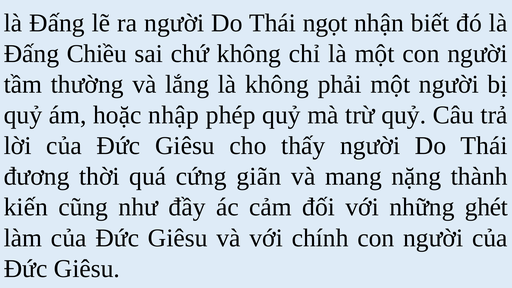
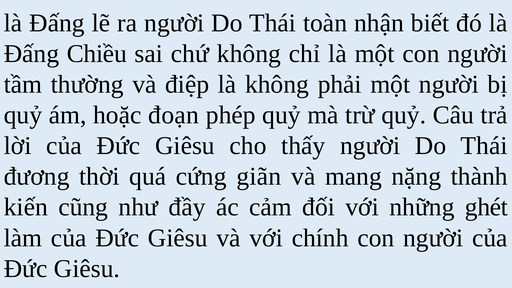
ngọt: ngọt -> toàn (325, 23)
lắng: lắng -> điệp (187, 84)
nhập: nhập -> đoạn (174, 115)
